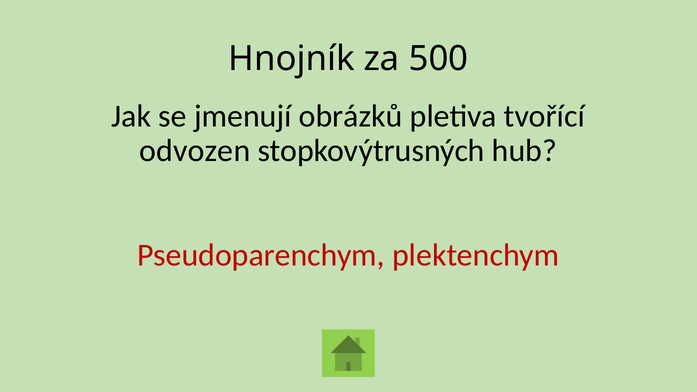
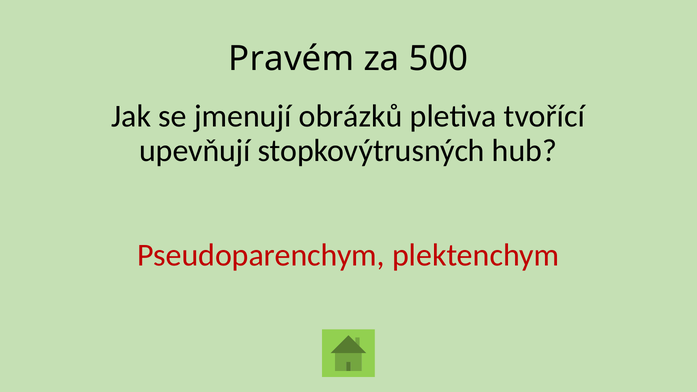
Hnojník: Hnojník -> Pravém (291, 59)
odvozen: odvozen -> upevňují (195, 151)
